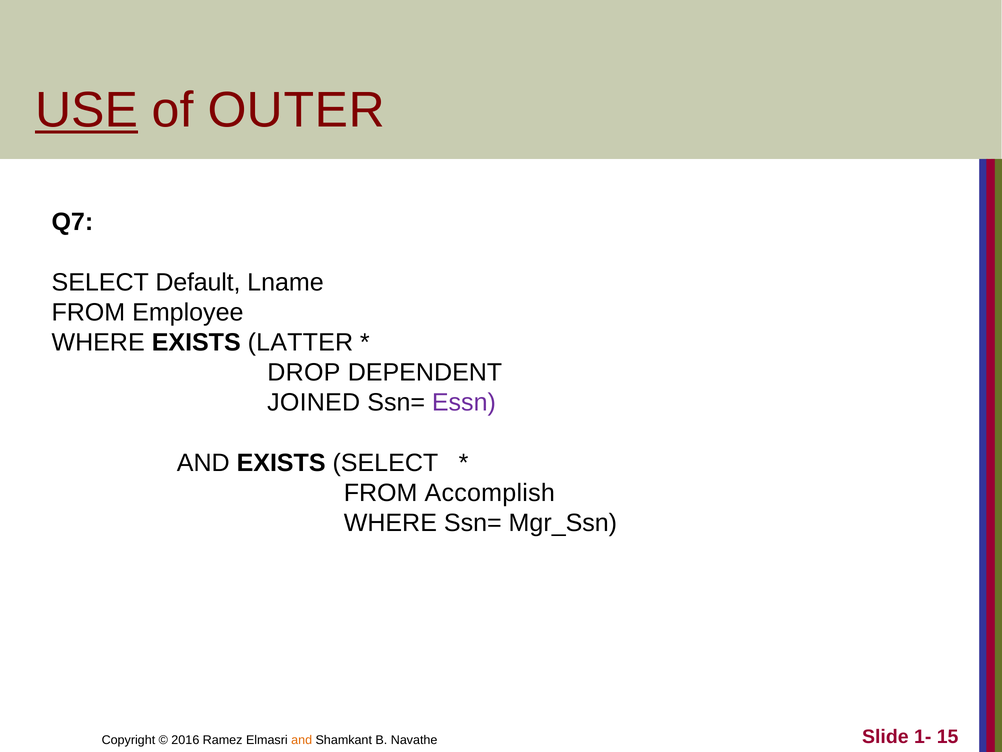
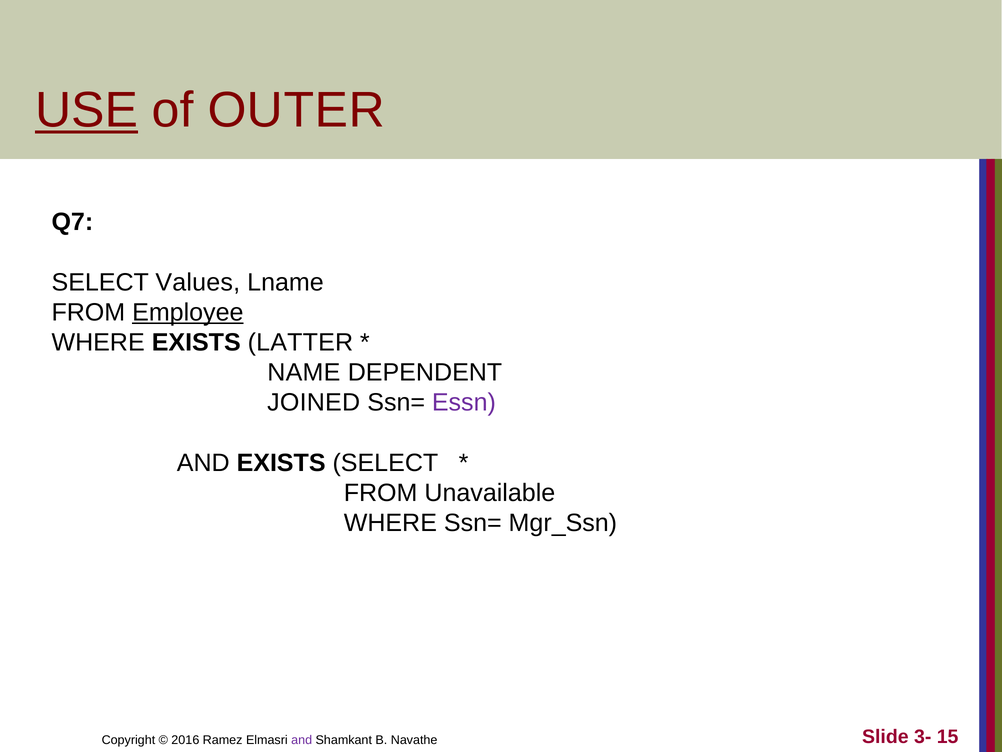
Default: Default -> Values (198, 282)
Employee underline: none -> present (188, 312)
DROP: DROP -> NAME (304, 372)
Accomplish: Accomplish -> Unavailable (490, 493)
1-: 1- -> 3- (923, 736)
and colour: orange -> purple (302, 740)
